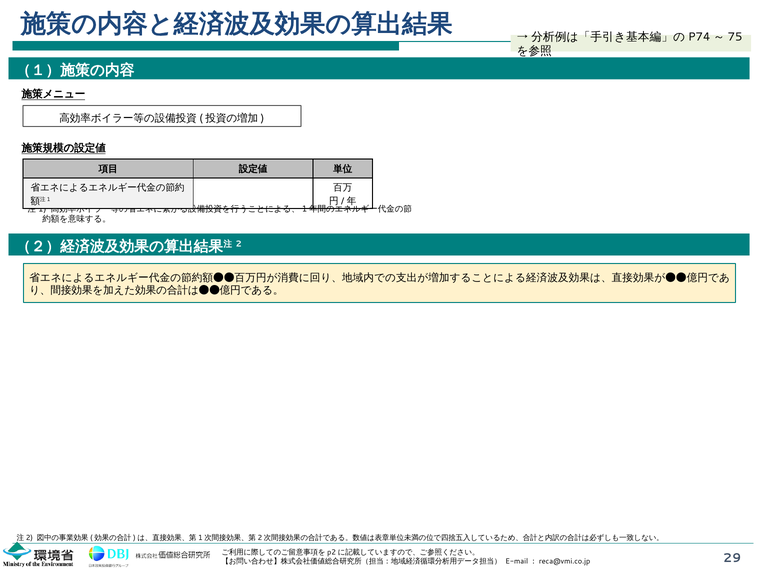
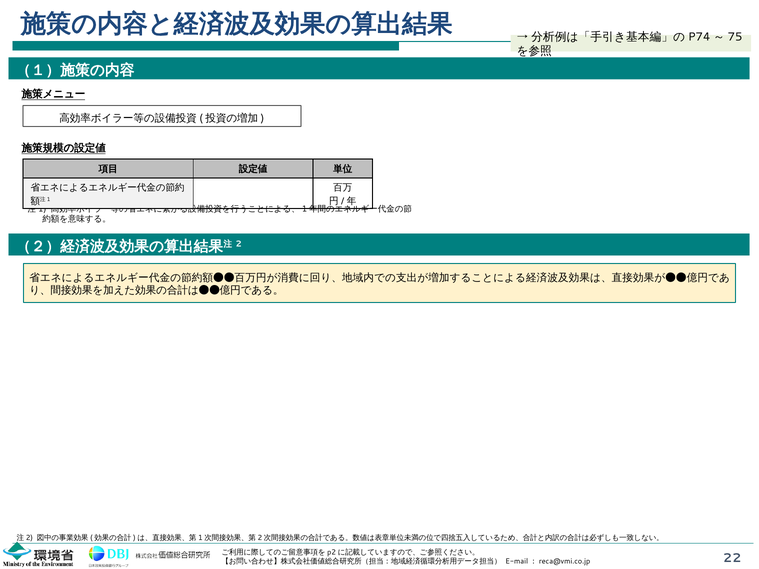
29: 29 -> 22 (732, 559)
